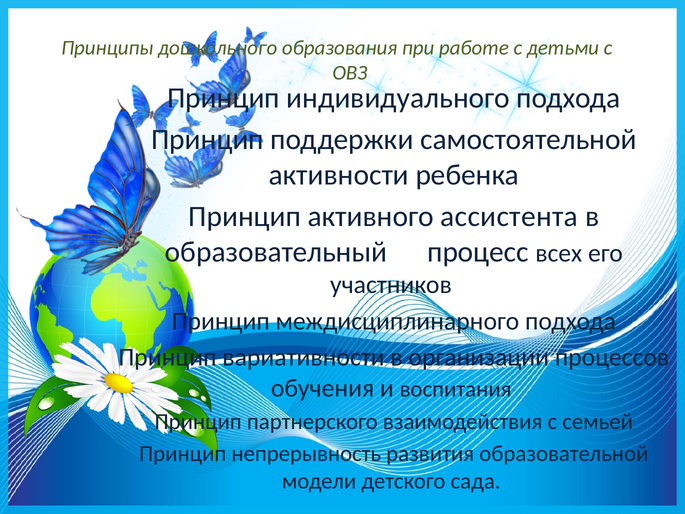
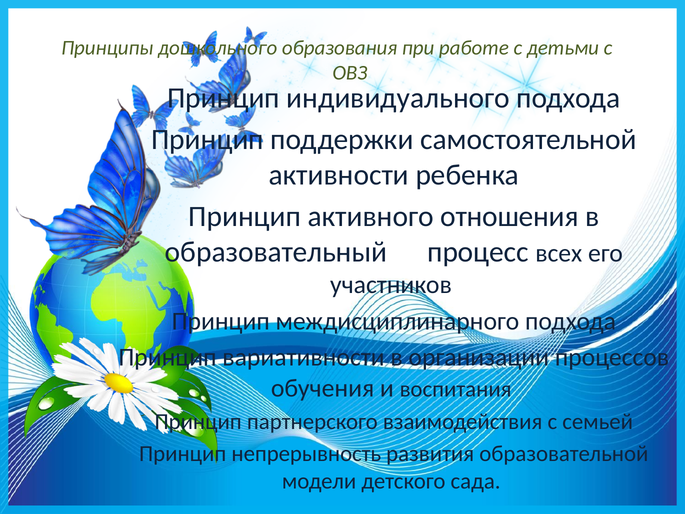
ассистента: ассистента -> отношения (509, 217)
